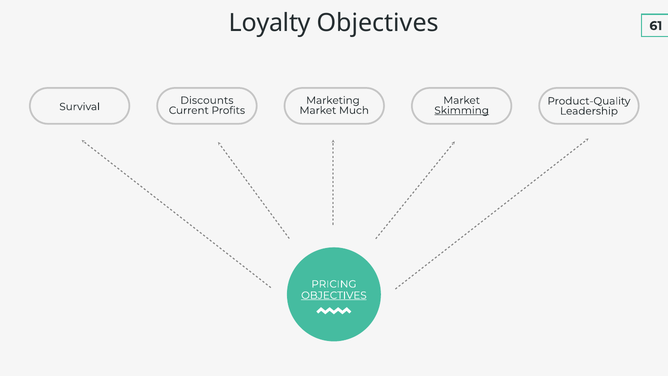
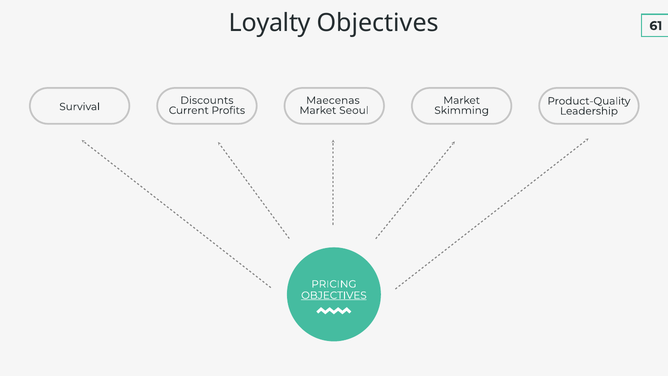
Marketing: Marketing -> Maecenas (333, 100)
Much: Much -> Seoul (354, 110)
Skimming underline: present -> none (462, 110)
